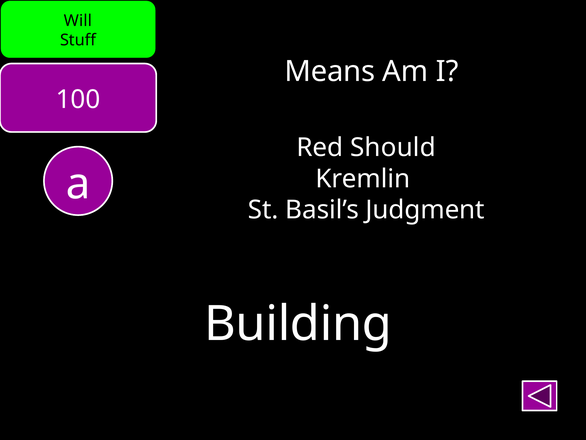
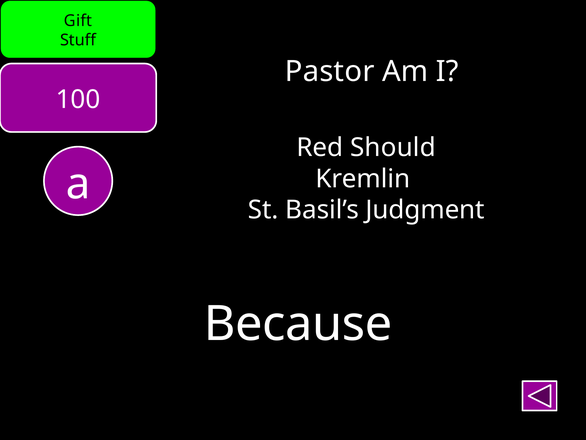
Will: Will -> Gift (78, 21)
Means: Means -> Pastor (330, 71)
Building: Building -> Because (298, 324)
